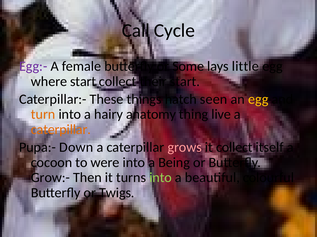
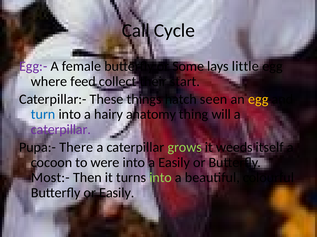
where start: start -> feed (83, 82)
turn colour: orange -> blue (43, 115)
live: live -> will (221, 115)
caterpillar colour: orange -> purple (61, 130)
Down: Down -> There (76, 148)
grows colour: pink -> light green (185, 148)
it collect: collect -> weeds (234, 148)
a Being: Being -> Easily (174, 163)
Grow:-: Grow:- -> Most:- (50, 178)
or Twigs: Twigs -> Easily (117, 193)
